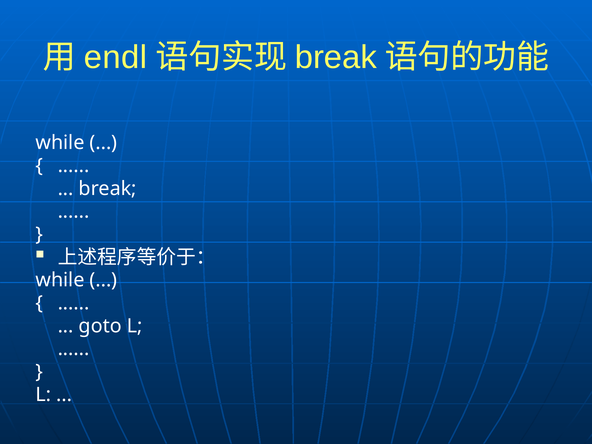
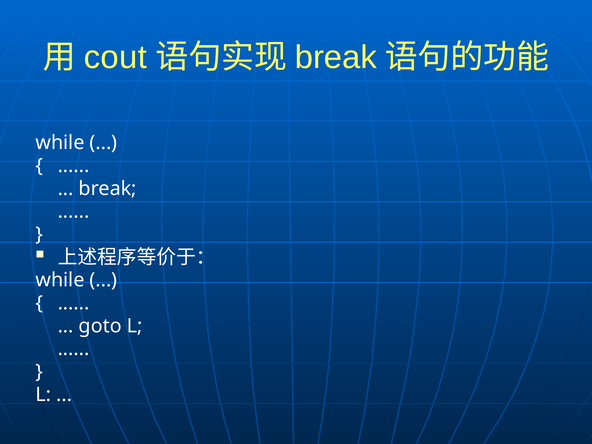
endl: endl -> cout (115, 57)
